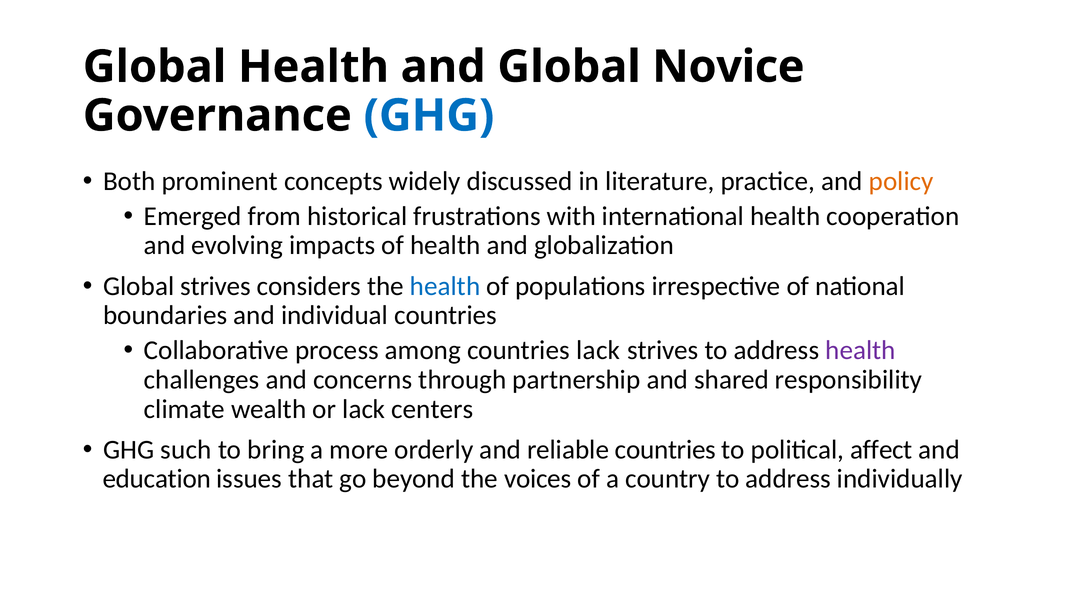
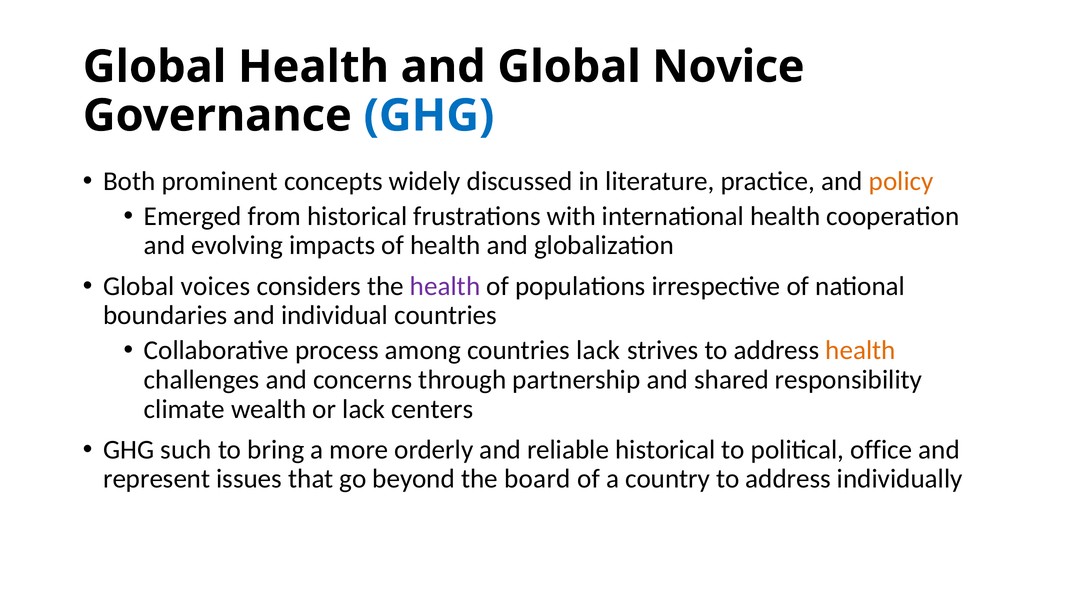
Global strives: strives -> voices (215, 286)
health colour: blue -> purple (445, 286)
health colour: purple -> orange (860, 350)
reliable countries: countries -> historical (665, 450)
affect: affect -> office (881, 450)
education: education -> represent (157, 479)
voices: voices -> board (538, 479)
